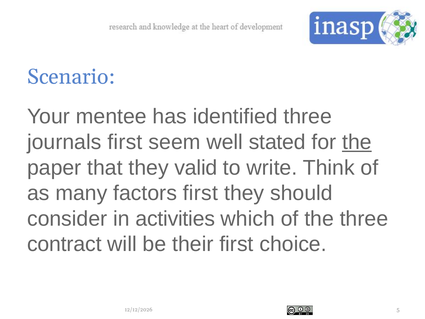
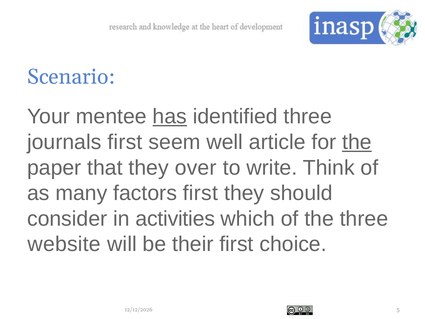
has underline: none -> present (170, 117)
stated: stated -> article (277, 142)
valid: valid -> over (196, 168)
contract: contract -> website (64, 244)
